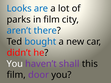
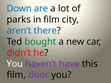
Looks: Looks -> Down (19, 8)
bought colour: blue -> green (40, 42)
shall: shall -> have (69, 64)
